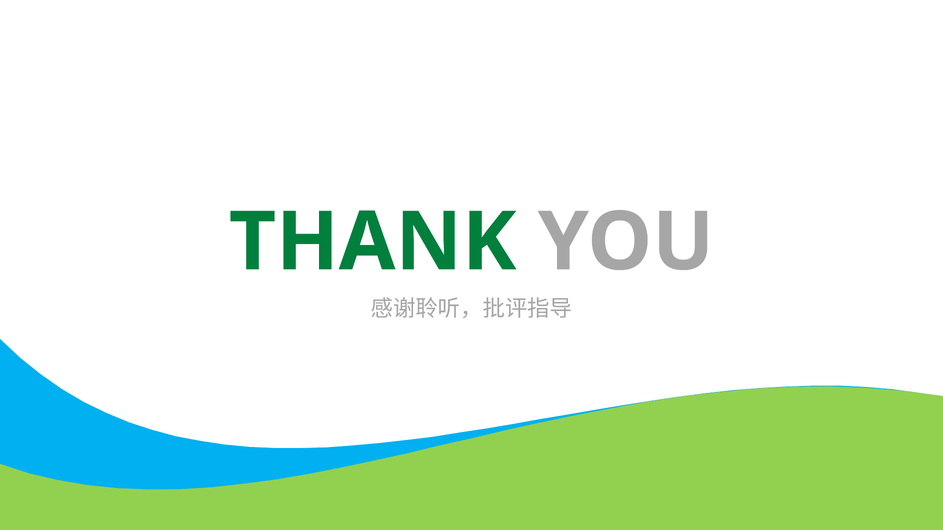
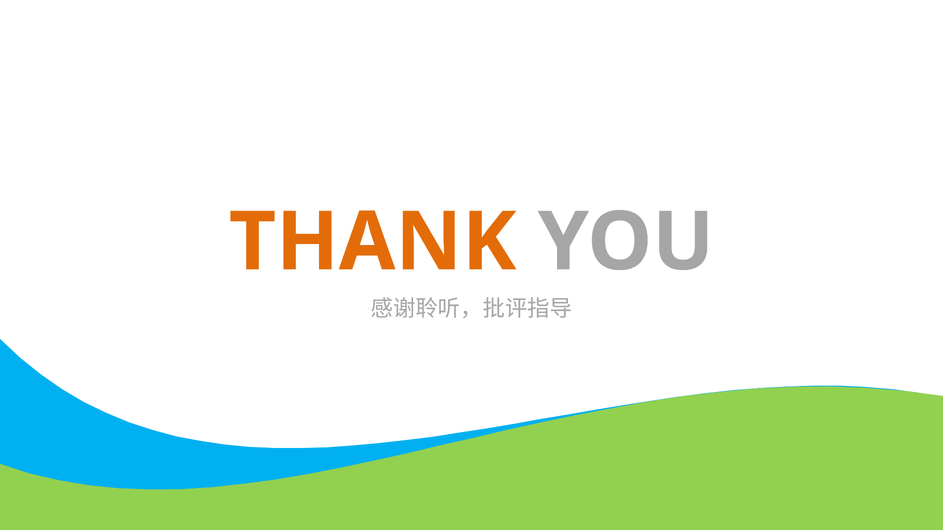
THANK colour: green -> orange (373, 242)
